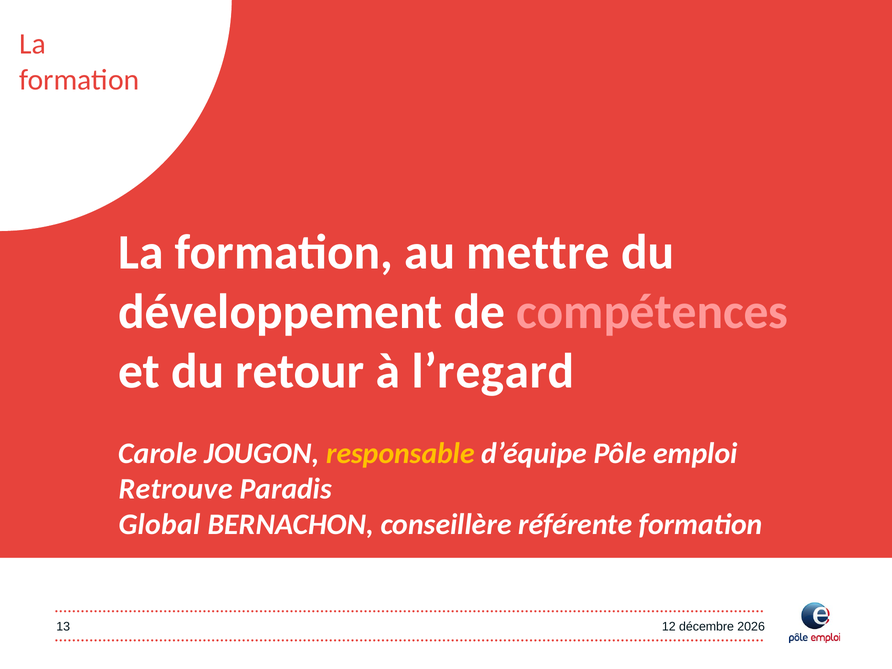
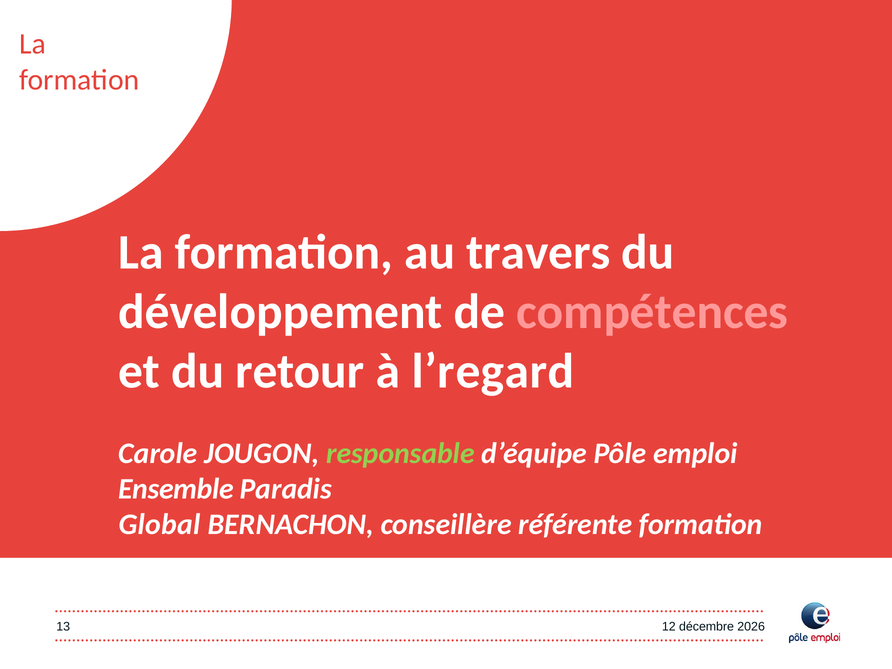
mettre: mettre -> travers (538, 252)
responsable colour: yellow -> light green (400, 453)
Retrouve: Retrouve -> Ensemble (176, 489)
